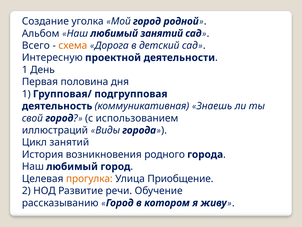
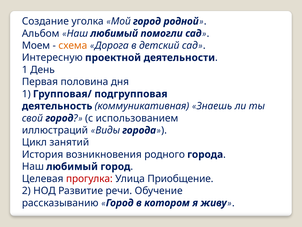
любимый занятий: занятий -> помогли (162, 33)
Всего: Всего -> Моем (36, 45)
прогулка colour: orange -> red (89, 178)
